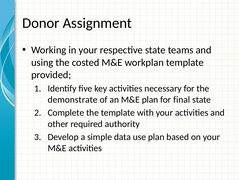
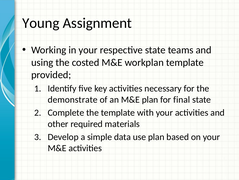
Donor: Donor -> Young (41, 23)
authority: authority -> materials (122, 123)
